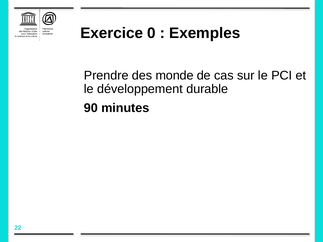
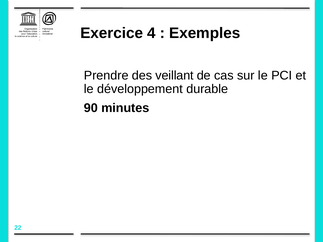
0: 0 -> 4 (151, 33)
monde: monde -> veillant (175, 75)
